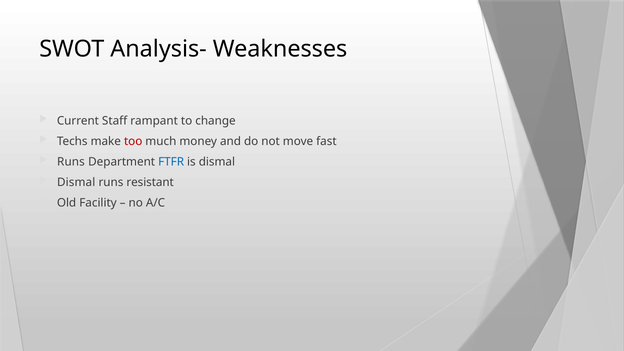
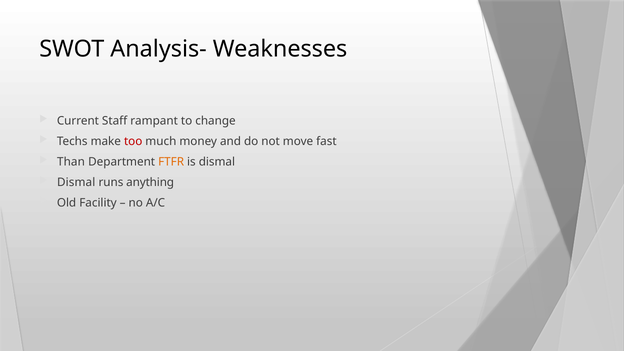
Runs: Runs -> Than (71, 162)
FTFR colour: blue -> orange (171, 162)
resistant: resistant -> anything (150, 182)
